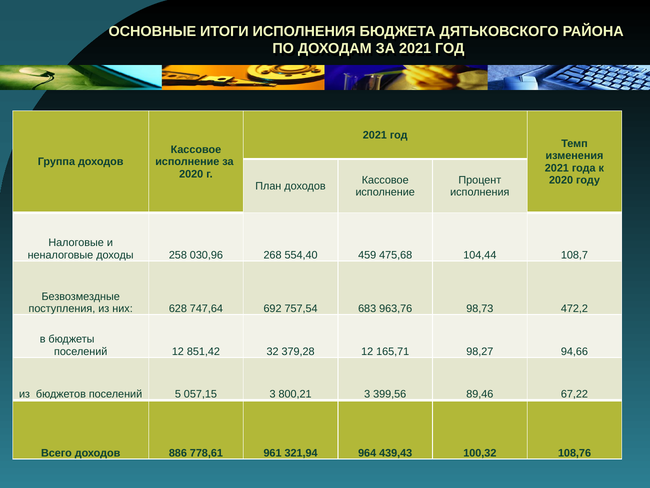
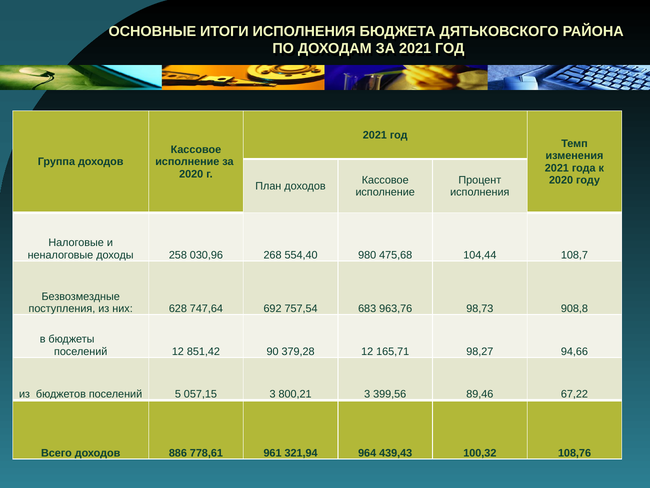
459: 459 -> 980 (367, 255)
472,2: 472,2 -> 908,8 (574, 308)
32: 32 -> 90 (273, 351)
